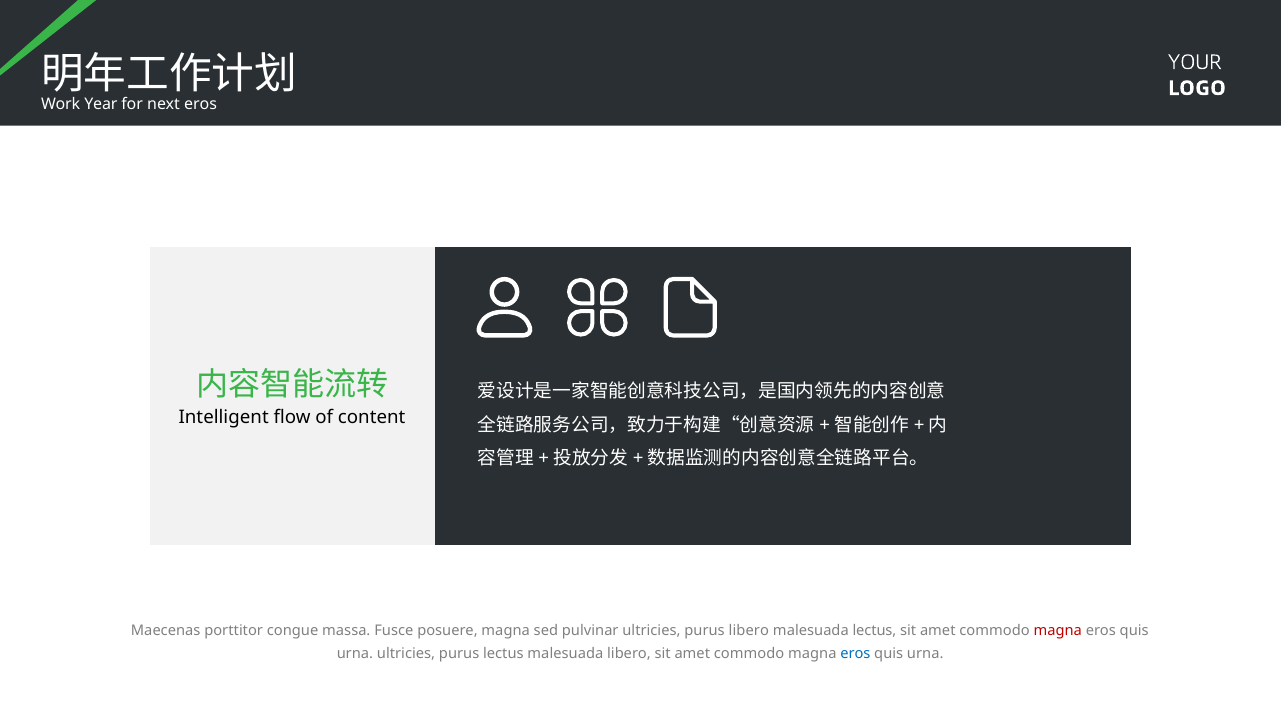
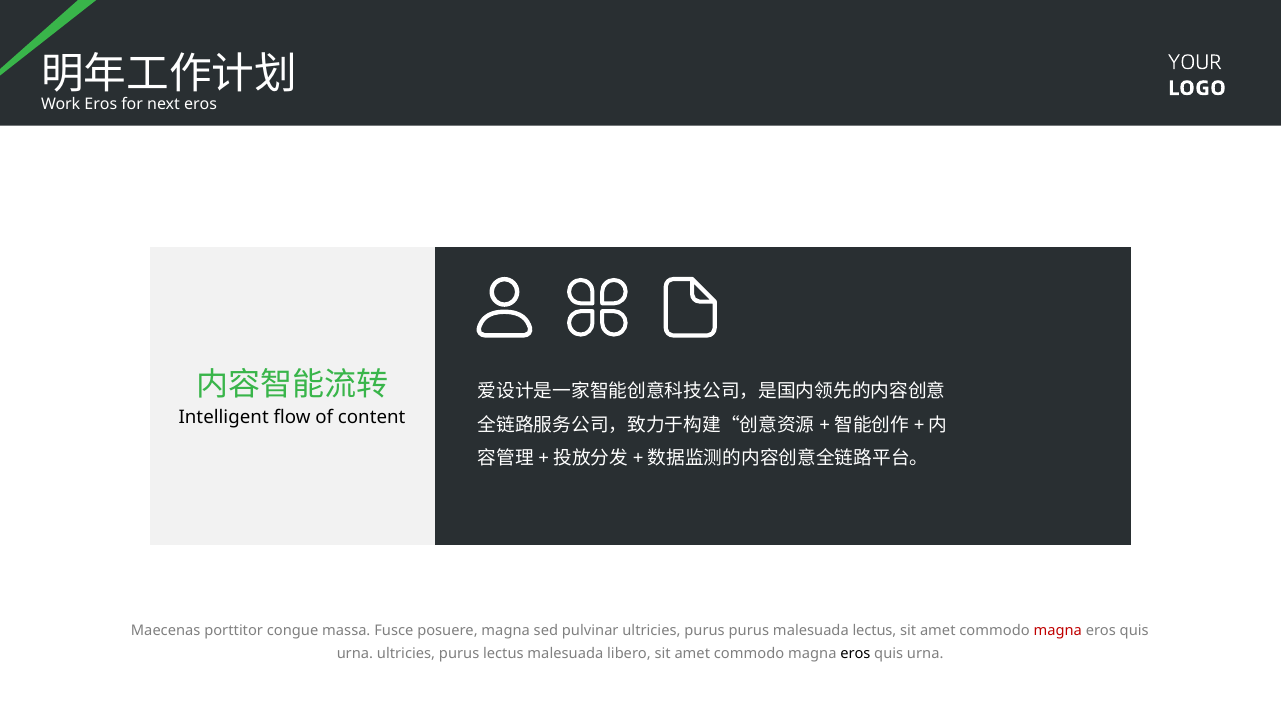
Work Year: Year -> Eros (101, 104)
purus libero: libero -> purus (749, 631)
eros colour: blue -> black (855, 654)
